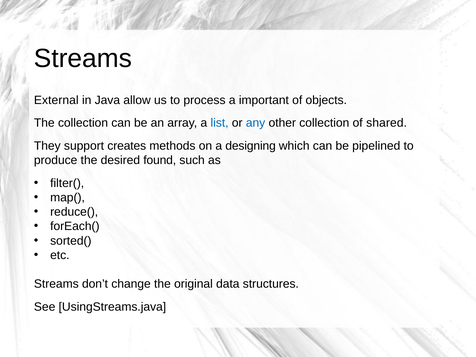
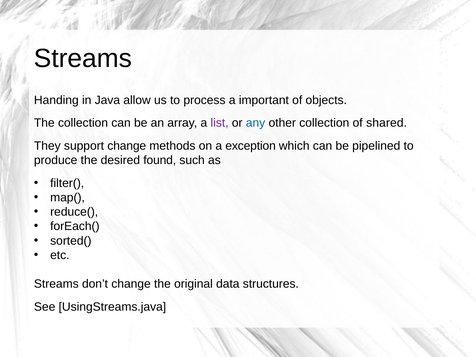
External: External -> Handing (56, 100)
list colour: blue -> purple (220, 123)
support creates: creates -> change (127, 146)
designing: designing -> exception (251, 146)
